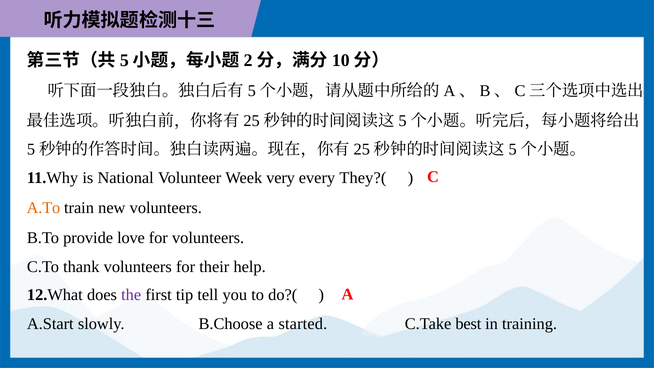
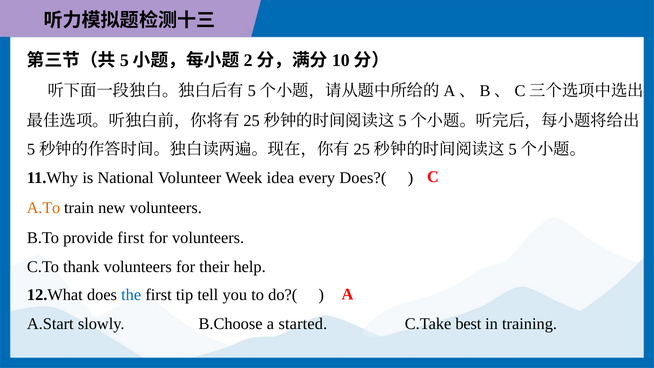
very: very -> idea (280, 178)
They?(: They?( -> Does?( (363, 178)
provide love: love -> first (131, 238)
the colour: purple -> blue (131, 295)
